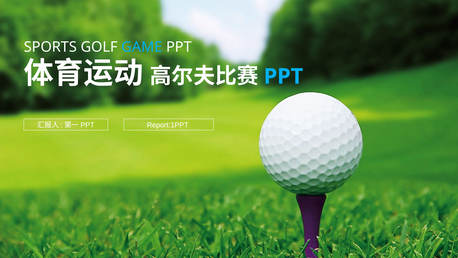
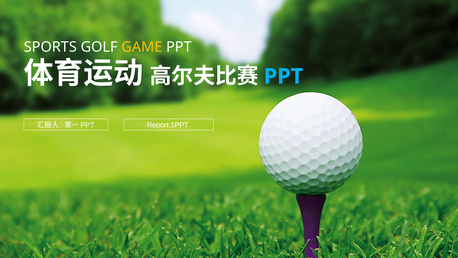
GAME colour: light blue -> yellow (142, 47)
